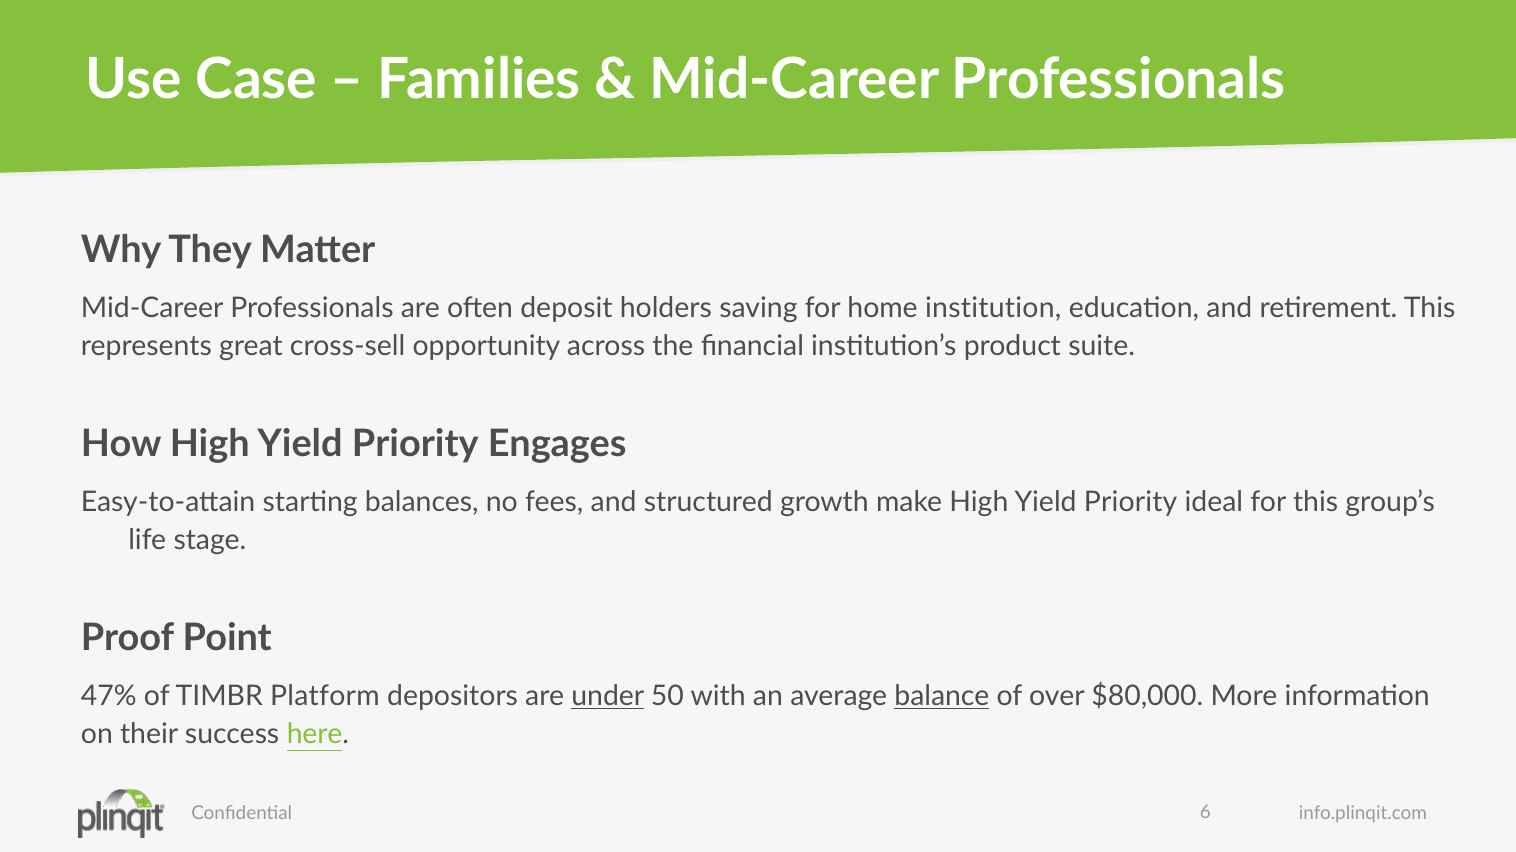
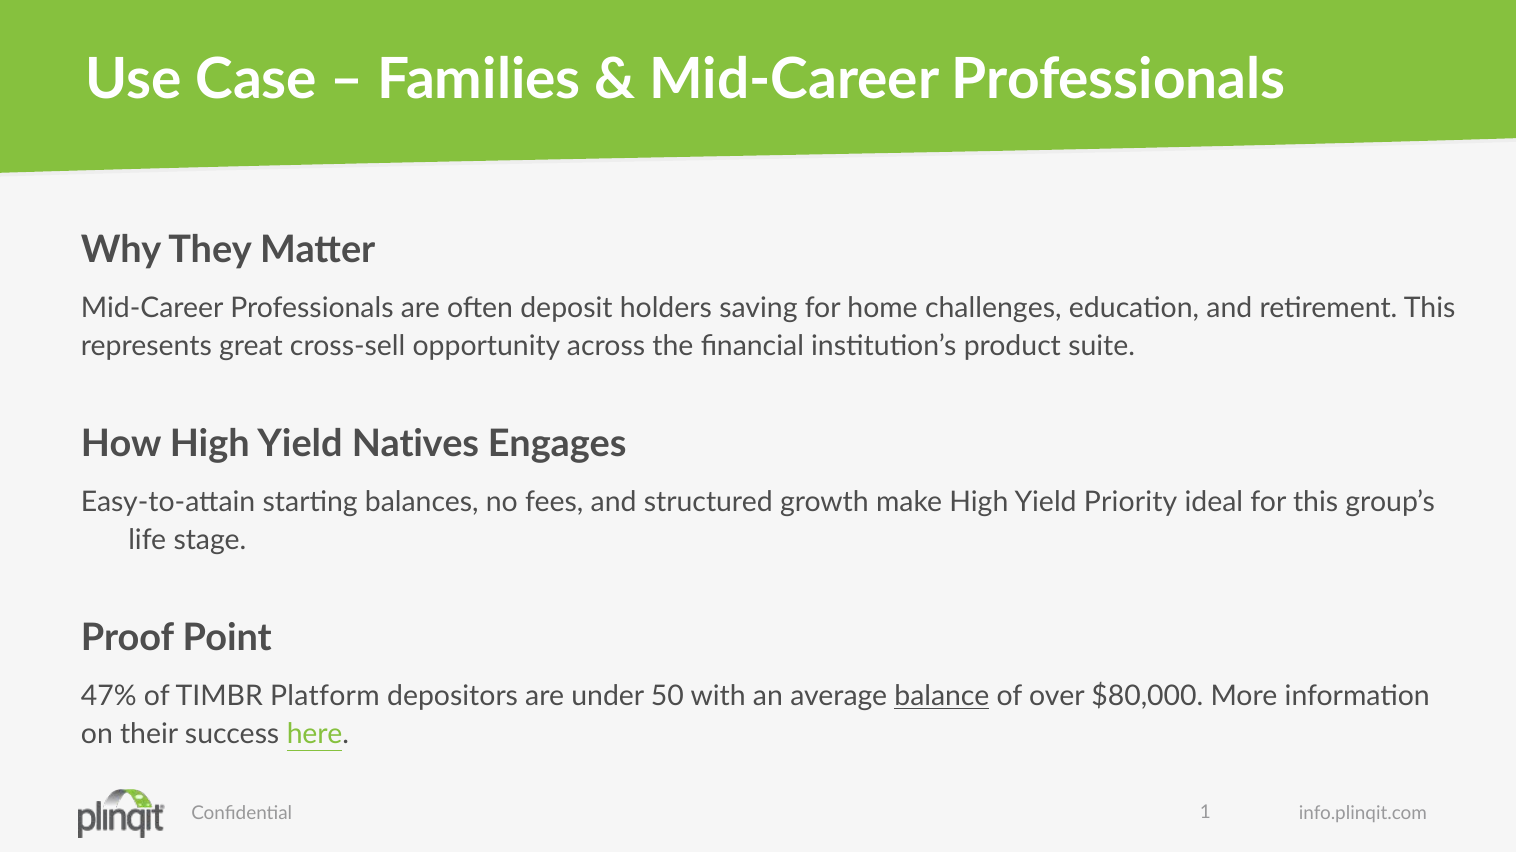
institution: institution -> challenges (993, 309)
How High Yield Priority: Priority -> Natives (415, 445)
under underline: present -> none (608, 697)
6: 6 -> 1 (1205, 813)
